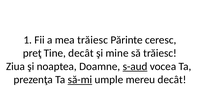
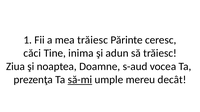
preţ: preţ -> căci (32, 53)
Tine decât: decât -> inima (81, 53)
mine: mine -> adun (117, 53)
s-aud underline: present -> none (135, 67)
